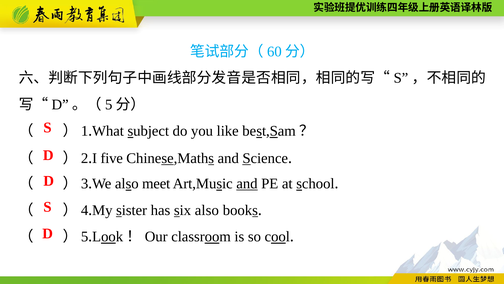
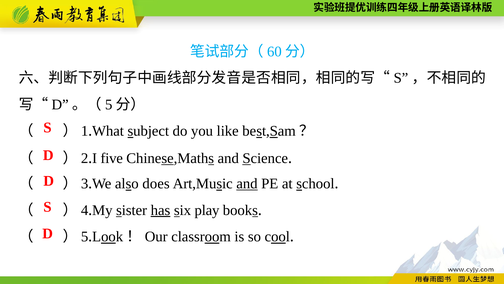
meet: meet -> does (156, 183)
has underline: none -> present (160, 210)
six also: also -> play (207, 210)
